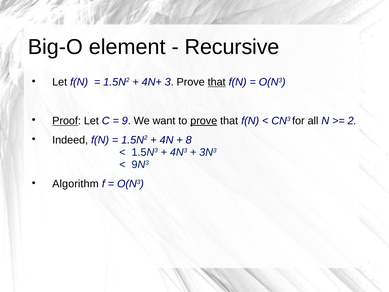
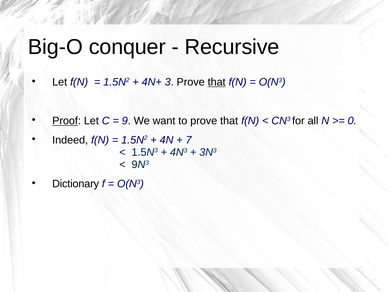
element: element -> conquer (127, 47)
prove underline: present -> none (204, 121)
2: 2 -> 0 (352, 121)
8: 8 -> 7 (189, 140)
Algorithm: Algorithm -> Dictionary (76, 184)
